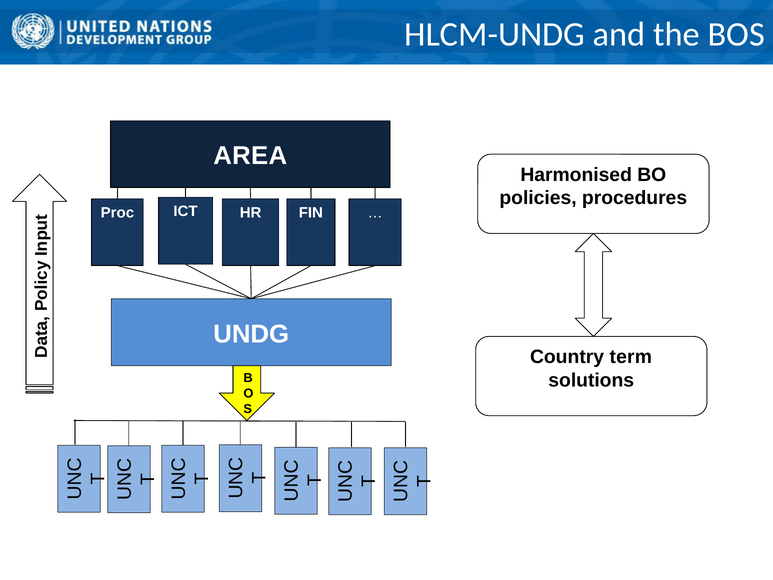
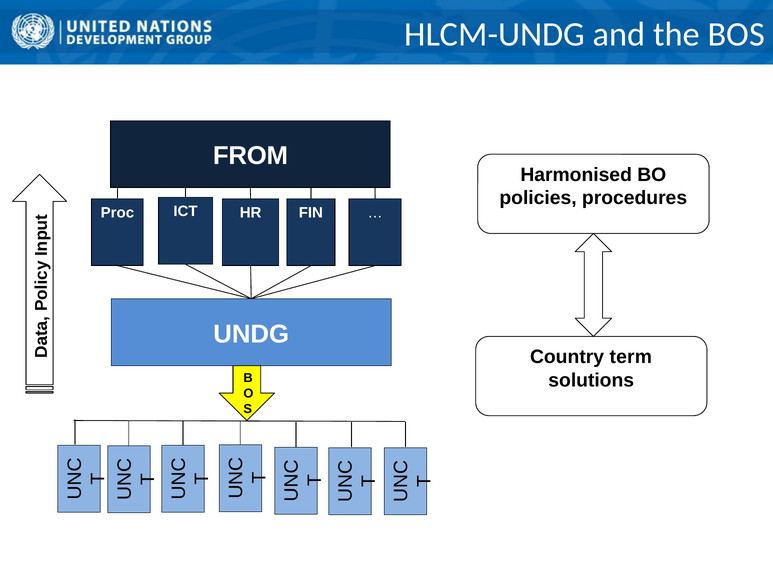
AREA: AREA -> FROM (251, 156)
